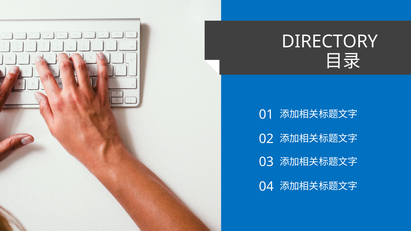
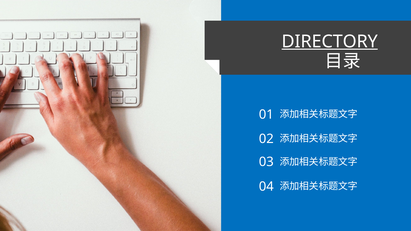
DIRECTORY underline: none -> present (330, 42)
